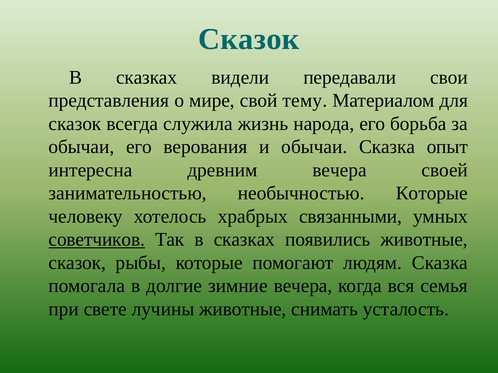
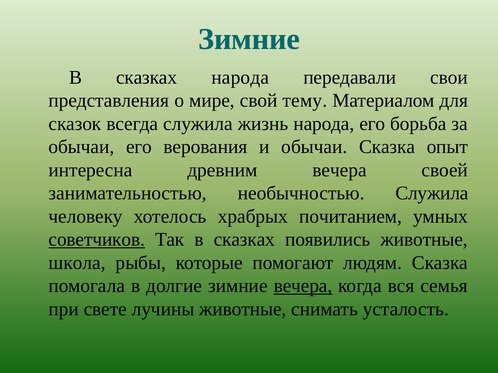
Сказок: Сказок -> Зимние (249, 39)
сказках видели: видели -> народа (240, 78)
необычностью Которые: Которые -> Служила (432, 193)
связанными: связанными -> почитанием (351, 217)
сказок: сказок -> школа (77, 263)
вечера underline: none -> present (303, 286)
